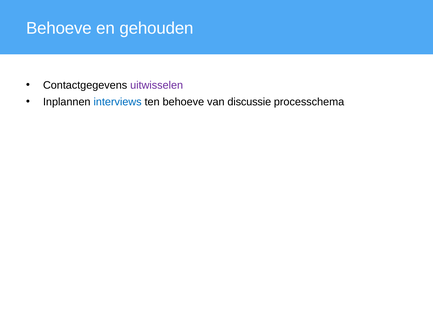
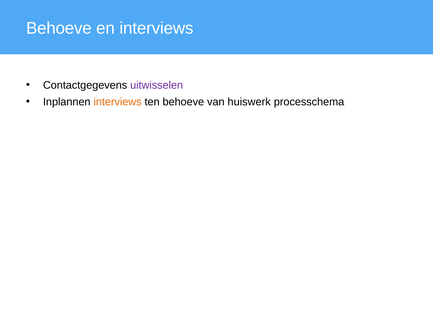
en gehouden: gehouden -> interviews (156, 28)
interviews colour: blue -> orange (118, 102)
discussie: discussie -> huiswerk (249, 102)
